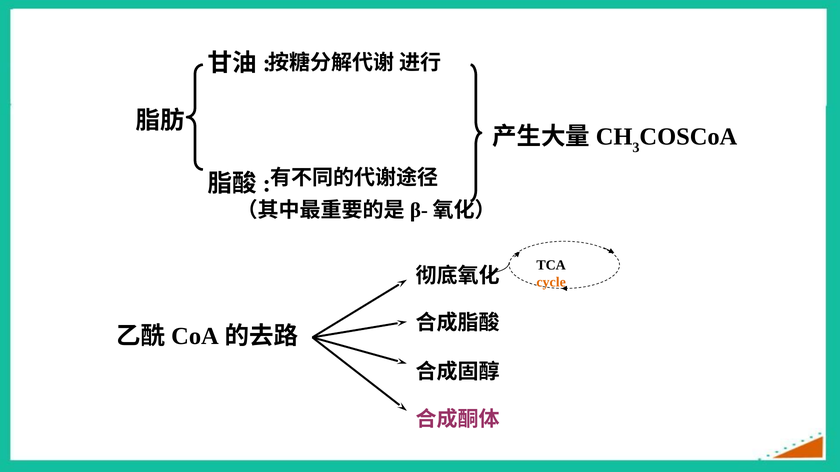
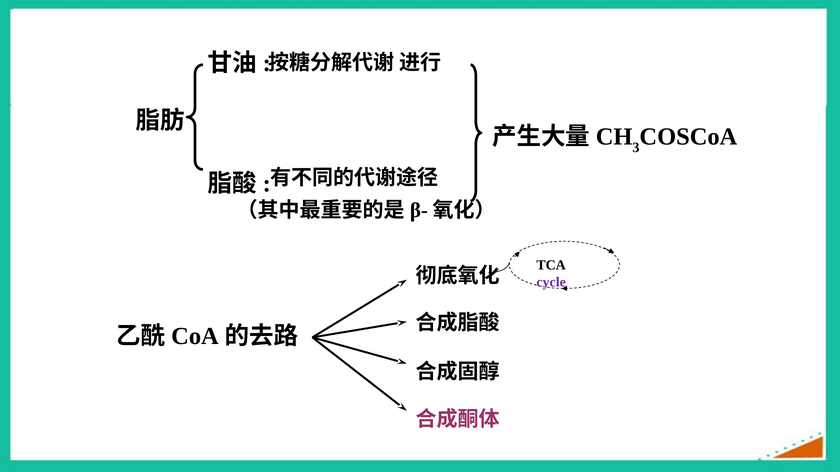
cycle colour: orange -> purple (551, 282)
